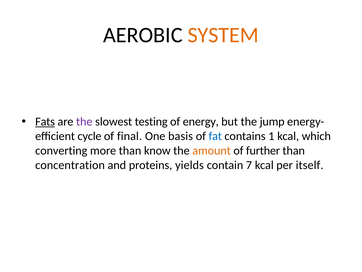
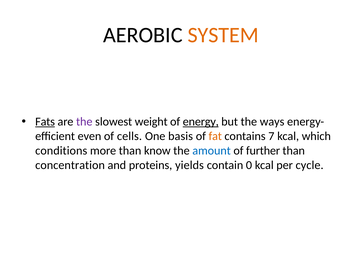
testing: testing -> weight (151, 121)
energy underline: none -> present (201, 121)
jump: jump -> ways (272, 121)
cycle: cycle -> even (89, 136)
final: final -> cells (129, 136)
fat colour: blue -> orange (215, 136)
1: 1 -> 7 (271, 136)
converting: converting -> conditions (61, 150)
amount colour: orange -> blue (212, 150)
7: 7 -> 0 (249, 165)
itself: itself -> cycle (310, 165)
